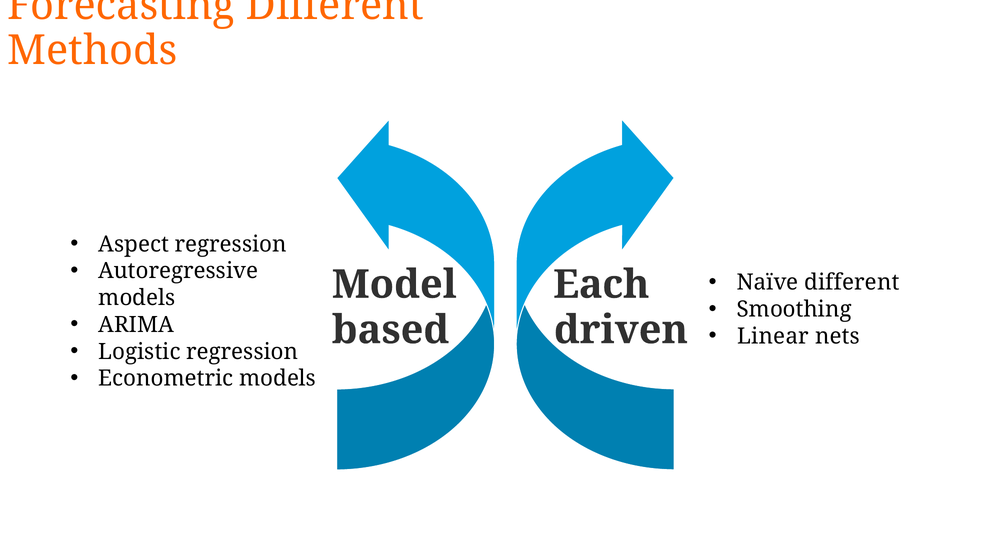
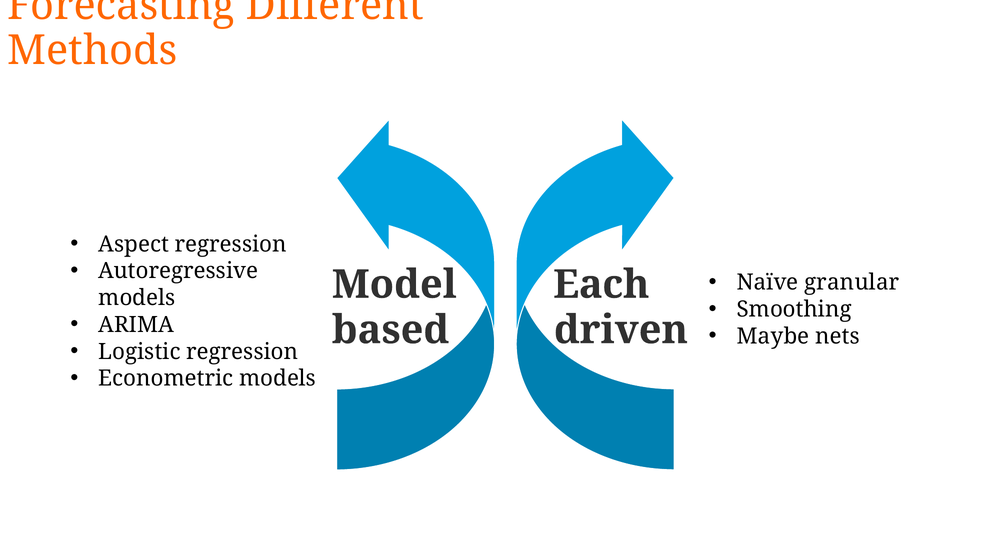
Naïve different: different -> granular (852, 283)
Linear: Linear -> Maybe (773, 336)
